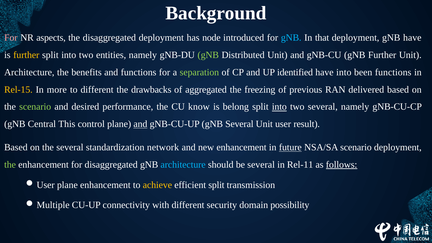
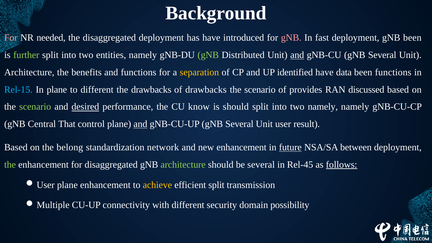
aspects: aspects -> needed (51, 38)
has node: node -> have (211, 38)
gNB colour: light blue -> pink (291, 38)
that: that -> fast (322, 38)
gNB have: have -> been (412, 38)
further colour: yellow -> light green (26, 55)
and underline: none -> present (297, 55)
gNB-CU gNB Further: Further -> Several (382, 55)
separation colour: light green -> yellow (199, 72)
have into: into -> data (344, 72)
Rel-15 colour: yellow -> light blue (18, 90)
In more: more -> plane (57, 90)
of aggregated: aggregated -> drawbacks (206, 90)
freezing: freezing -> scenario (260, 90)
previous: previous -> provides (306, 90)
delivered: delivered -> discussed (366, 90)
desired underline: none -> present (85, 107)
is belong: belong -> should (236, 107)
into underline: present -> none (279, 107)
two several: several -> namely (323, 107)
This: This -> That (67, 124)
the several: several -> belong (70, 147)
NSA/SA scenario: scenario -> between (356, 147)
architecture colour: light blue -> light green (183, 165)
Rel-11: Rel-11 -> Rel-45 (300, 165)
